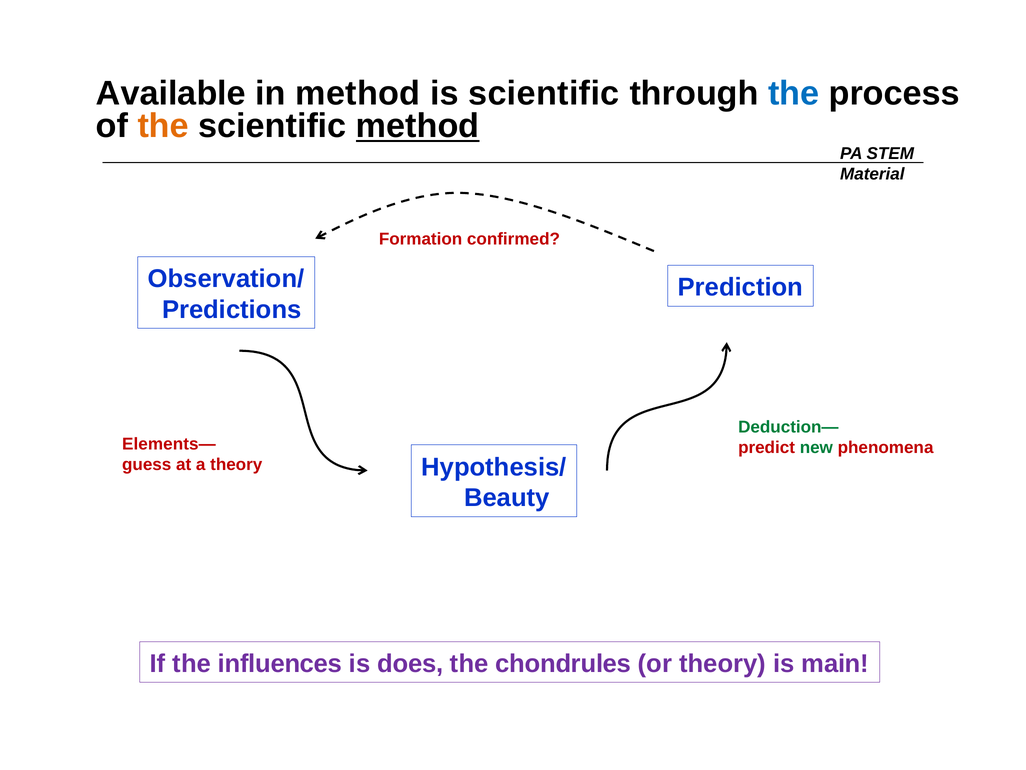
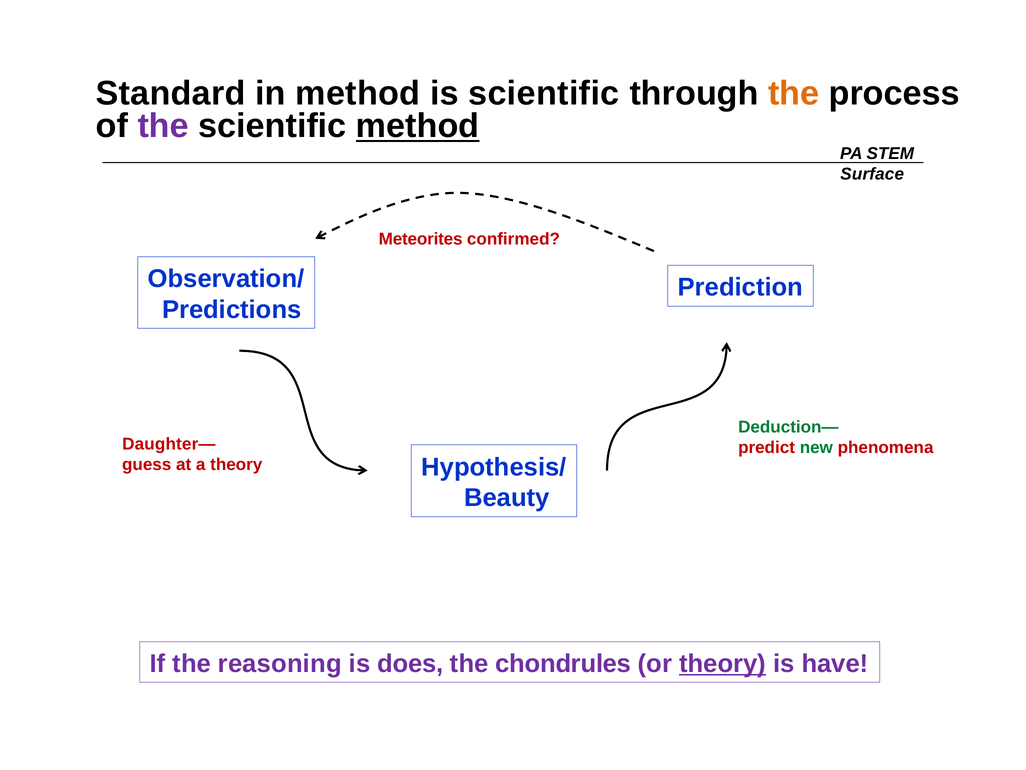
Available: Available -> Standard (171, 93)
the colour: blue -> orange (794, 93)
the colour: orange -> purple (163, 126)
Material: Material -> Surface (872, 174)
Formation: Formation -> Meteorites (421, 239)
Elements—: Elements— -> Daughter— (169, 444)
influences: influences -> reasoning (280, 663)
theory underline: none -> present (723, 663)
main: main -> have (835, 663)
